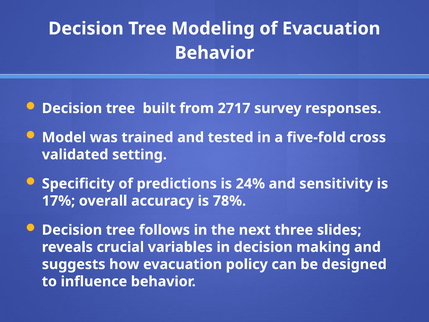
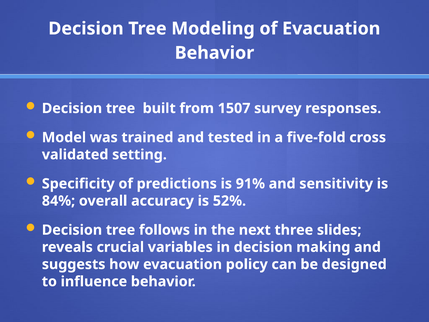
2717: 2717 -> 1507 (234, 108)
24%: 24% -> 91% (250, 184)
17%: 17% -> 84% (58, 201)
78%: 78% -> 52% (229, 201)
